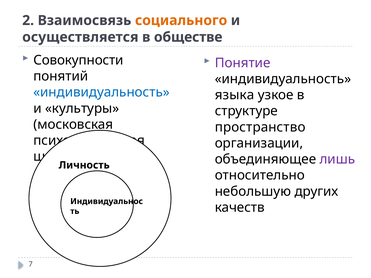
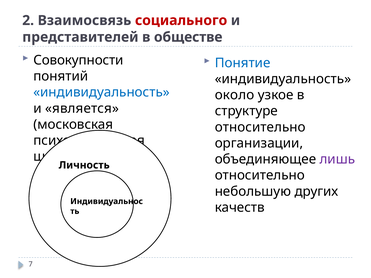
социального colour: orange -> red (181, 20)
осуществляется: осуществляется -> представителей (80, 37)
Понятие colour: purple -> blue (243, 63)
языка: языка -> около (235, 95)
культуры: культуры -> является (82, 108)
пространство: пространство -> относительно (260, 127)
